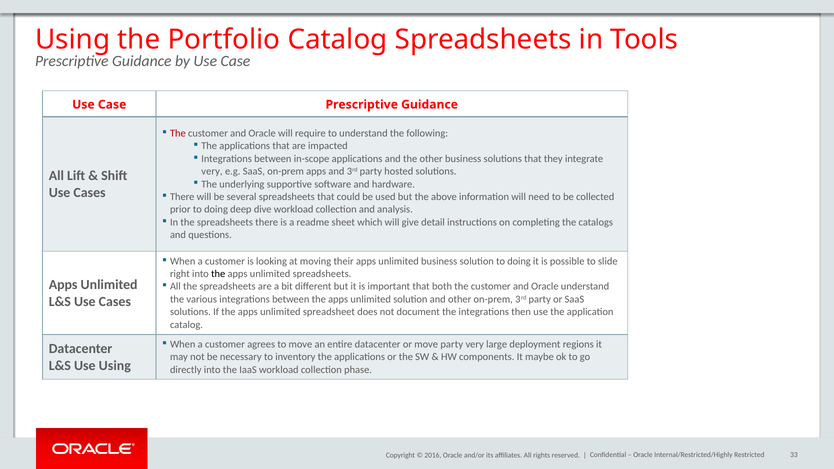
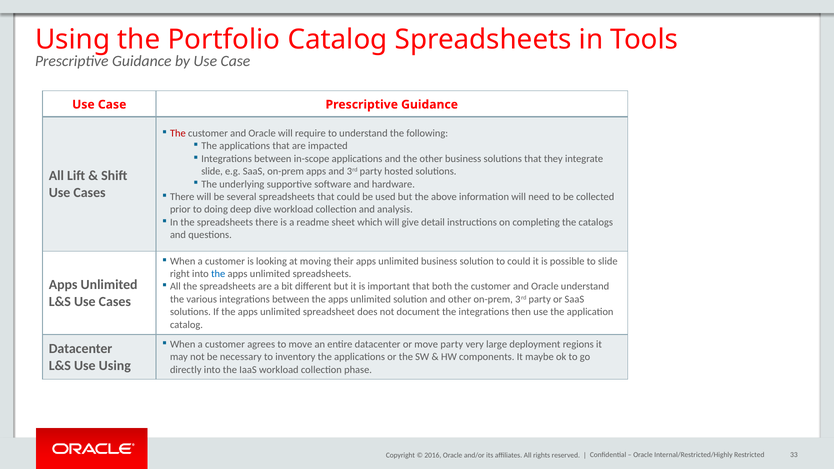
very: very -> slide (212, 171)
solution to doing: doing -> could (519, 261)
the colour: black -> blue (218, 274)
